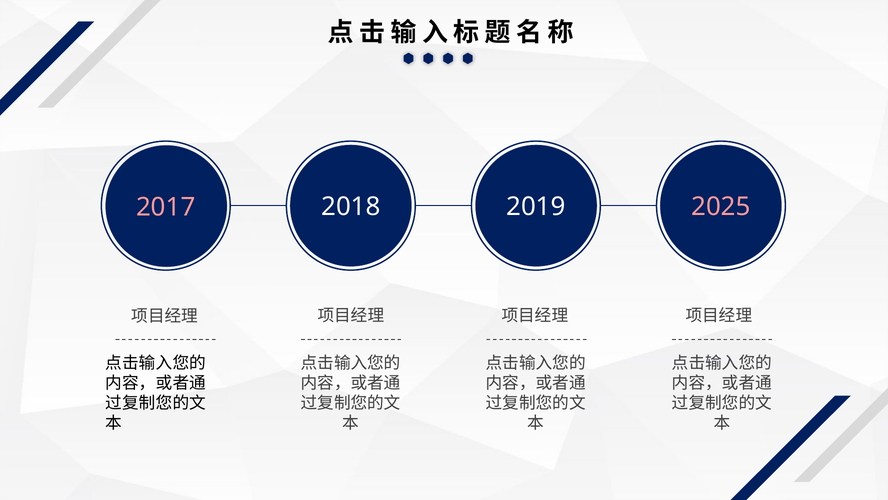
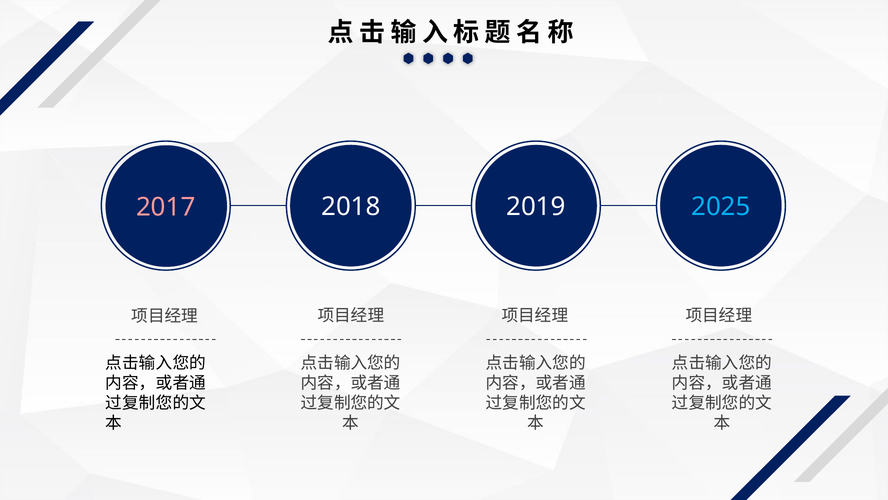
2025 colour: pink -> light blue (721, 207)
